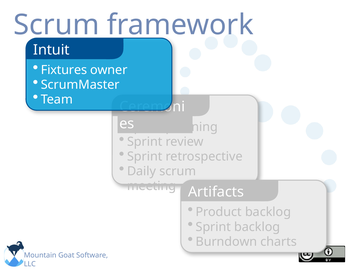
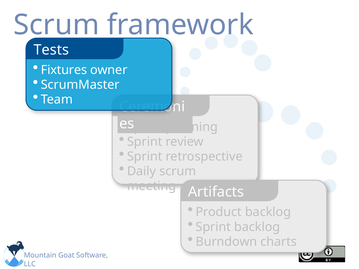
Intuit: Intuit -> Tests (51, 50)
